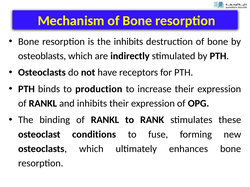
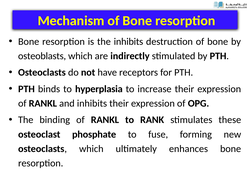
production: production -> hyperplasia (99, 89)
conditions: conditions -> phosphate (94, 135)
